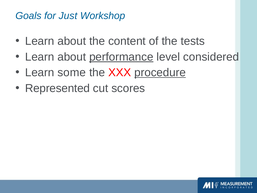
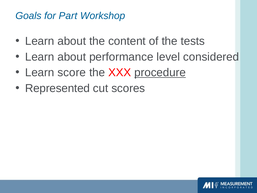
Just: Just -> Part (68, 16)
performance underline: present -> none (121, 57)
some: some -> score (72, 73)
